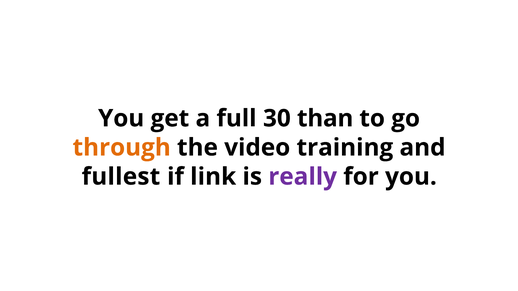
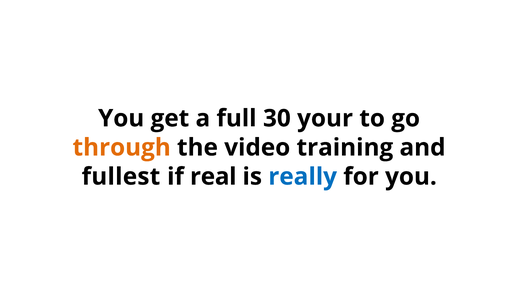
than: than -> your (325, 119)
link: link -> real (213, 177)
really colour: purple -> blue (303, 177)
